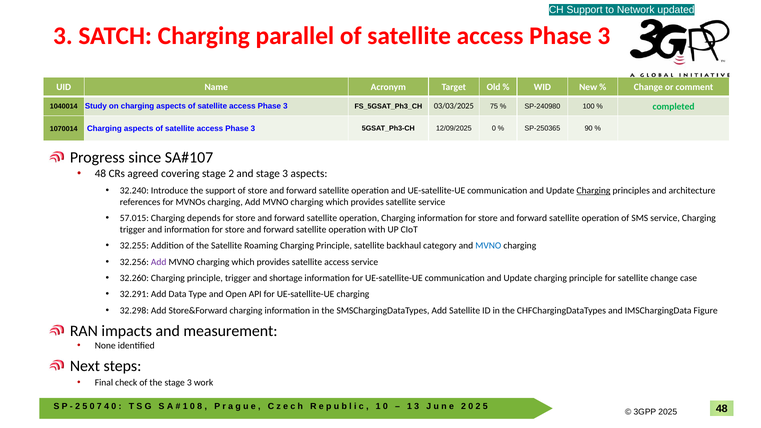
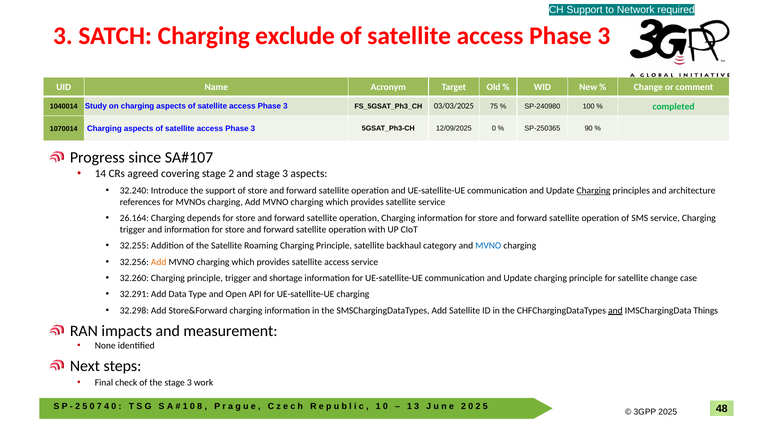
updated: updated -> required (676, 10)
parallel: parallel -> exclude (295, 36)
48: 48 -> 14 (100, 174)
57.015: 57.015 -> 26.164 (134, 218)
Add colour: purple -> orange (159, 262)
and underline: none -> present (615, 310)
Figure: Figure -> Things (706, 310)
